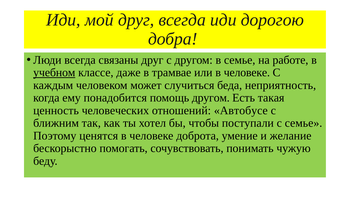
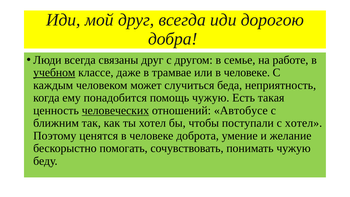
помощь другом: другом -> чужую (211, 98)
человеческих underline: none -> present (115, 110)
с семье: семье -> хотел (304, 123)
